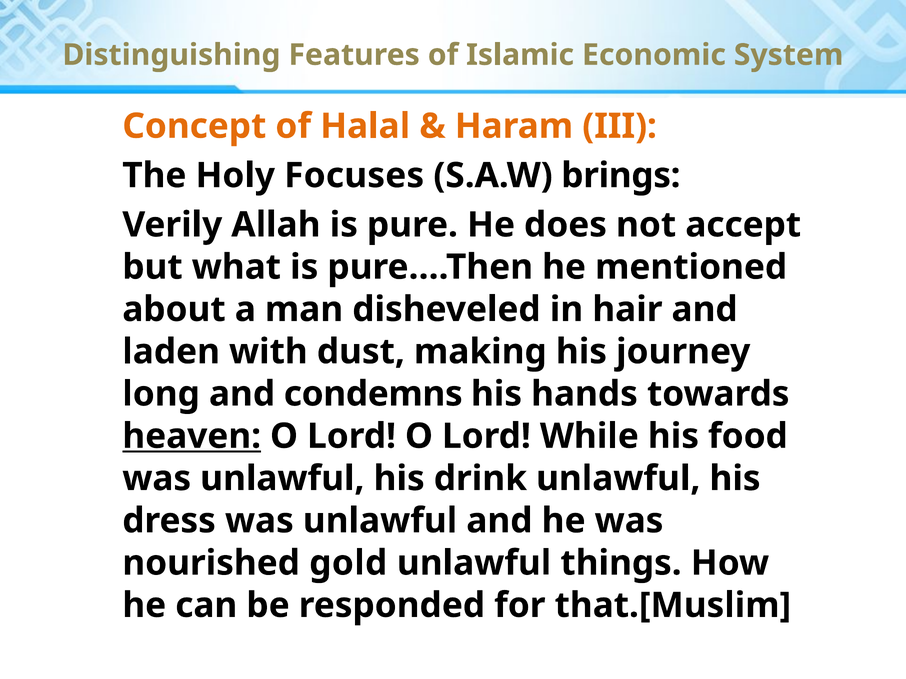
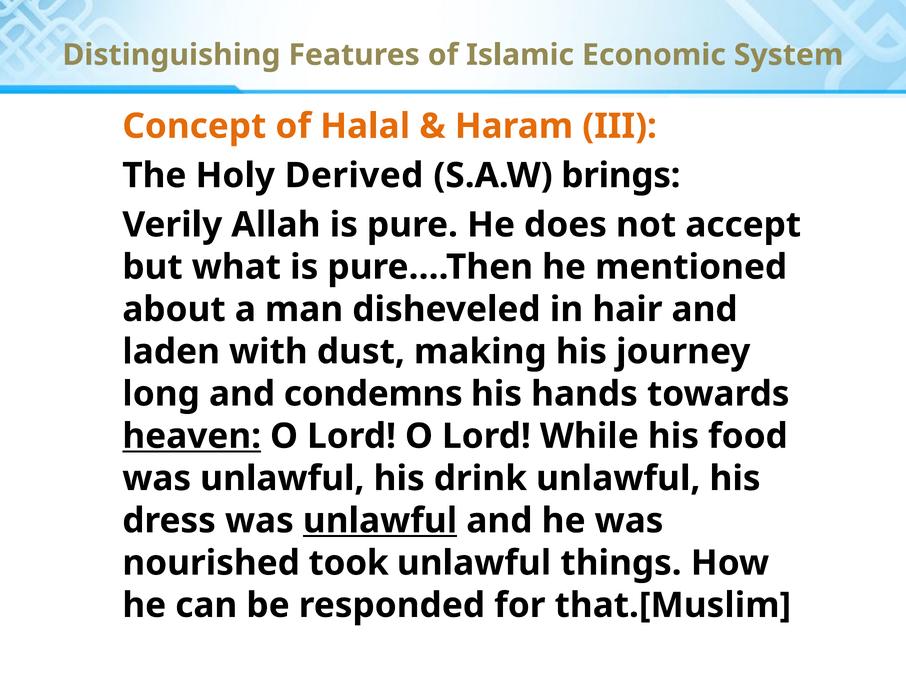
Focuses: Focuses -> Derived (354, 176)
unlawful underline: none -> present (380, 521)
gold: gold -> took (349, 563)
